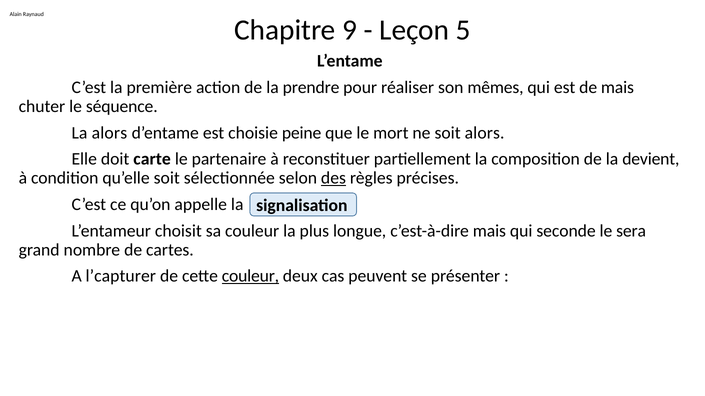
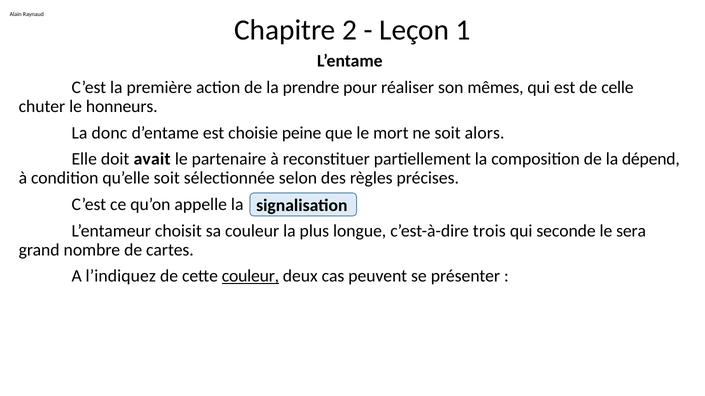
9: 9 -> 2 (350, 30)
5: 5 -> 1 (463, 30)
de mais: mais -> celle (617, 88)
séquence: séquence -> honneurs (122, 107)
La alors: alors -> donc (109, 133)
carte: carte -> avait (152, 159)
devient: devient -> dépend (651, 159)
des underline: present -> none (333, 178)
c’est-à-dire mais: mais -> trois (489, 231)
l’capturer: l’capturer -> l’indiquez (121, 276)
